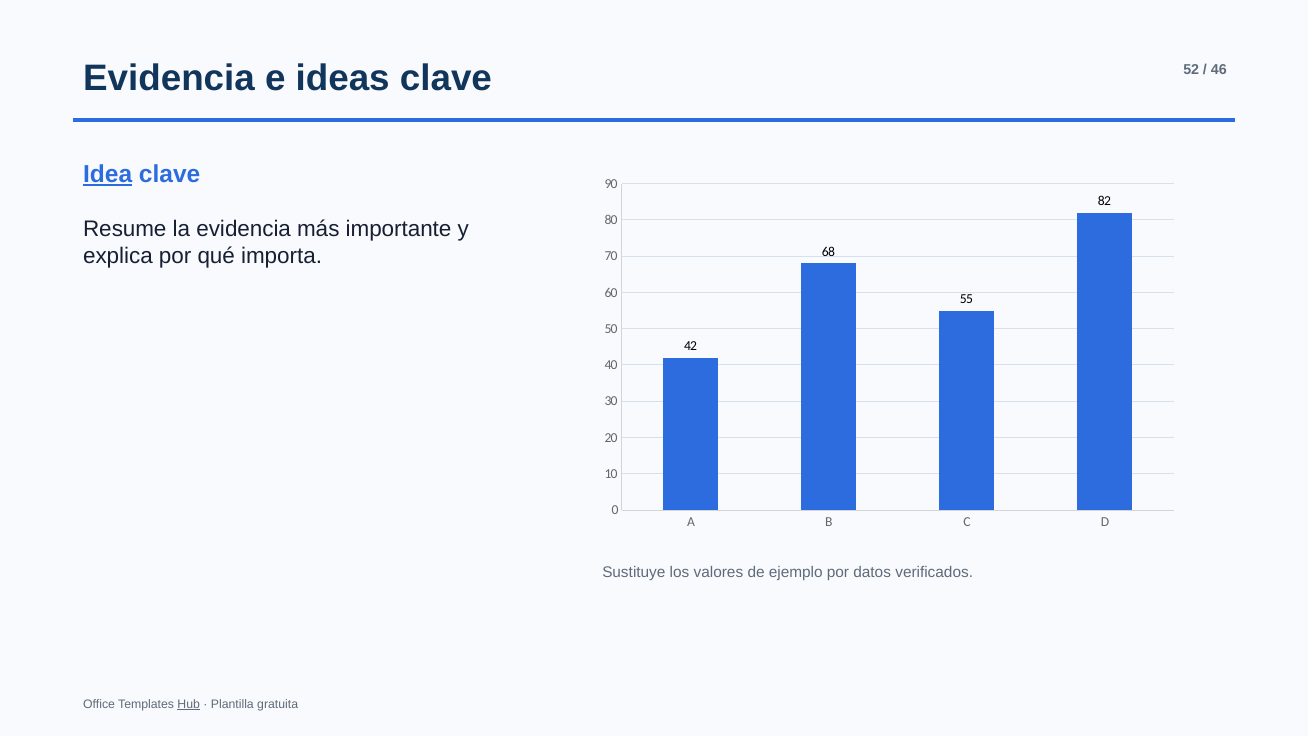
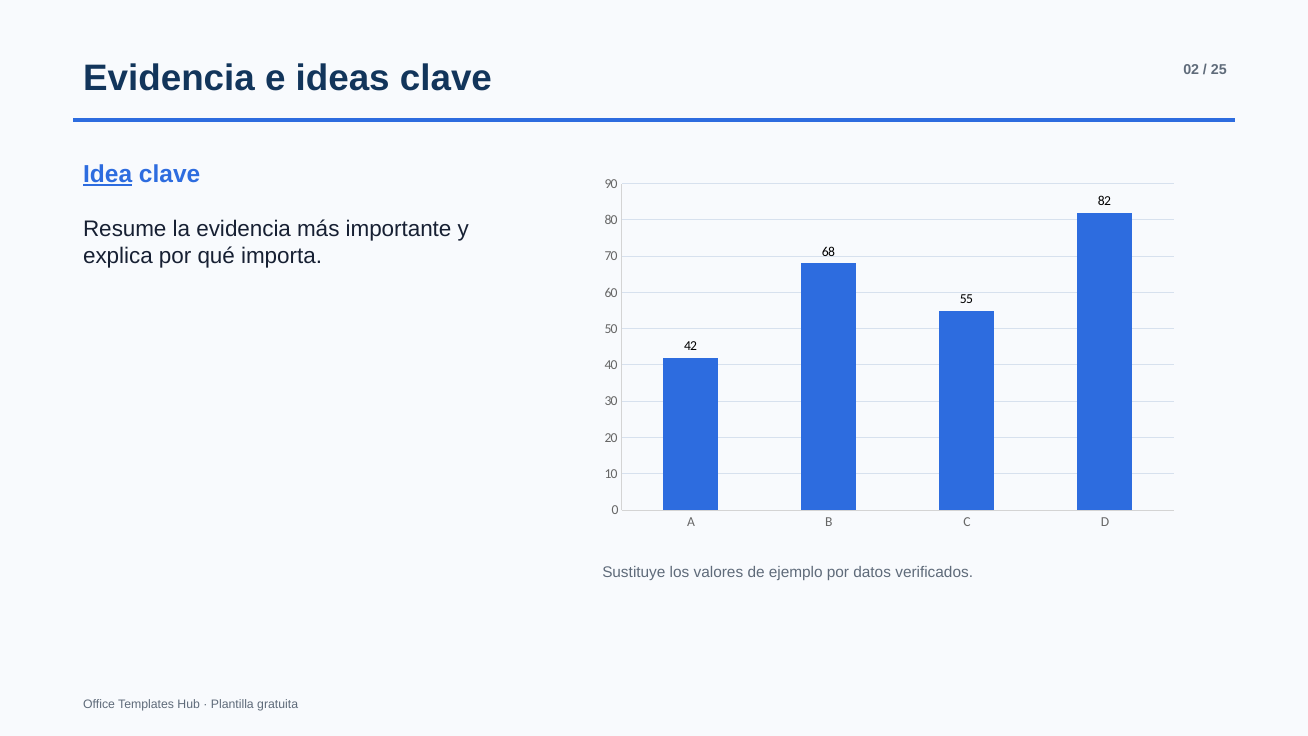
52: 52 -> 02 (1191, 70)
46: 46 -> 25 (1219, 70)
Hub underline: present -> none (189, 704)
